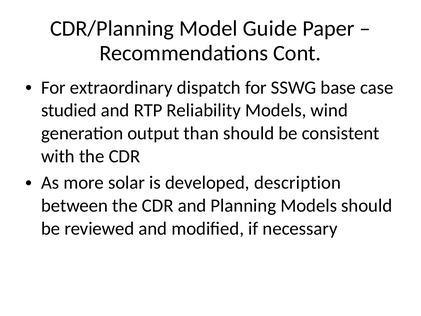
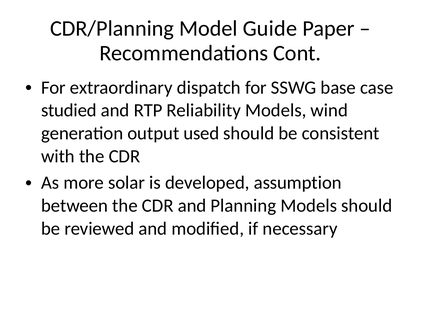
than: than -> used (201, 133)
description: description -> assumption (298, 183)
